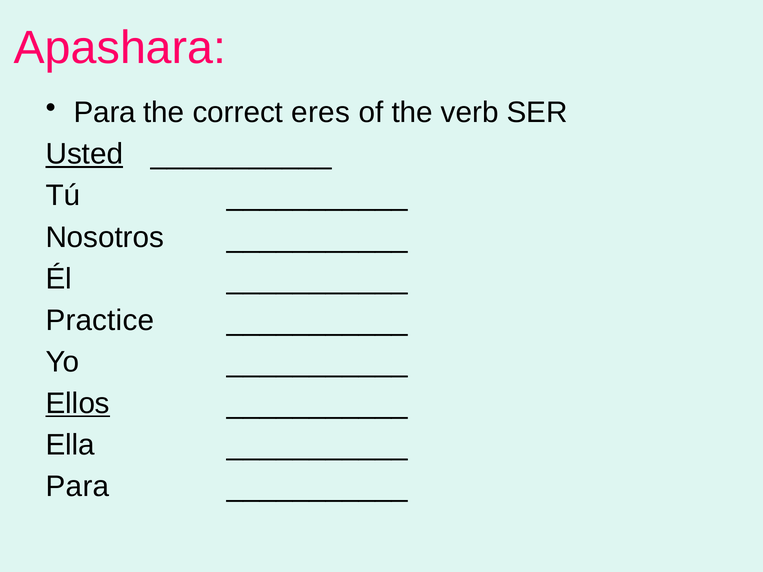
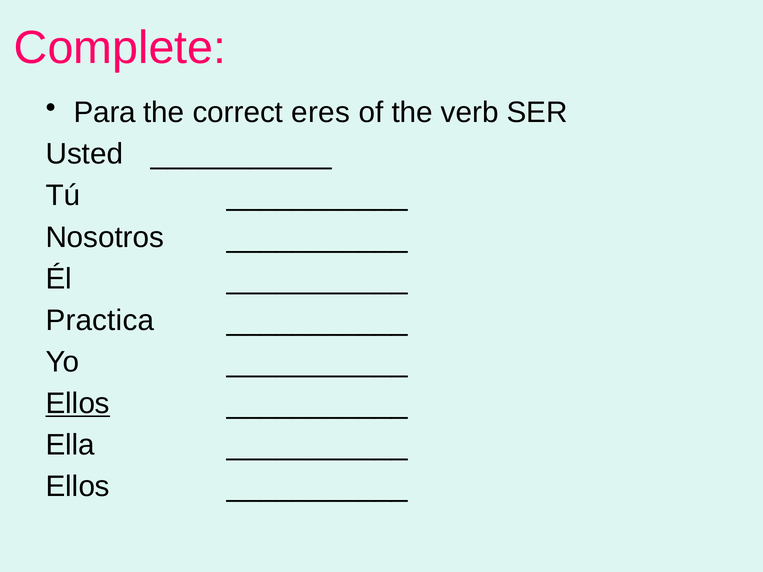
Apashara: Apashara -> Complete (120, 48)
Usted underline: present -> none (84, 154)
Practice: Practice -> Practica (100, 321)
Para: Para -> Ellos (78, 487)
